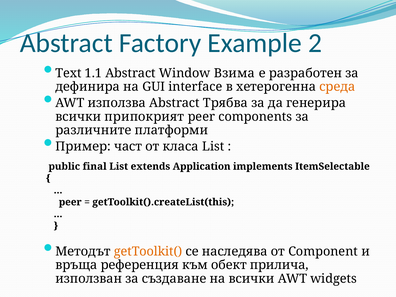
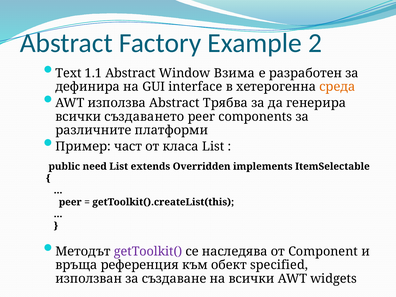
припокрият: припокрият -> създаването (144, 117)
final: final -> need (95, 166)
Application: Application -> Overridden (202, 166)
getToolkit( colour: orange -> purple (148, 251)
прилича: прилича -> specified (279, 265)
